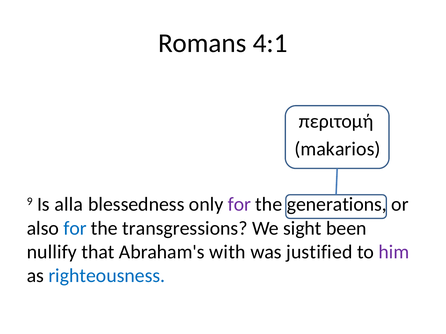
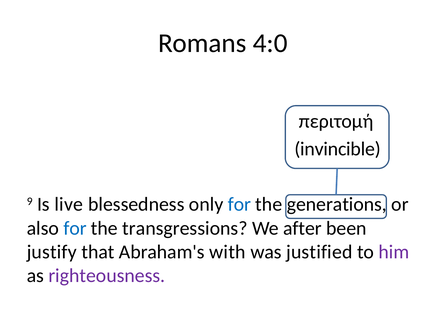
4:1: 4:1 -> 4:0 (270, 43)
makarios: makarios -> invincible (338, 149)
alla: alla -> live (69, 205)
for colour: purple -> blue (239, 205)
sight: sight -> after (302, 229)
nullify: nullify -> justify (52, 252)
righteousness colour: blue -> purple (107, 276)
